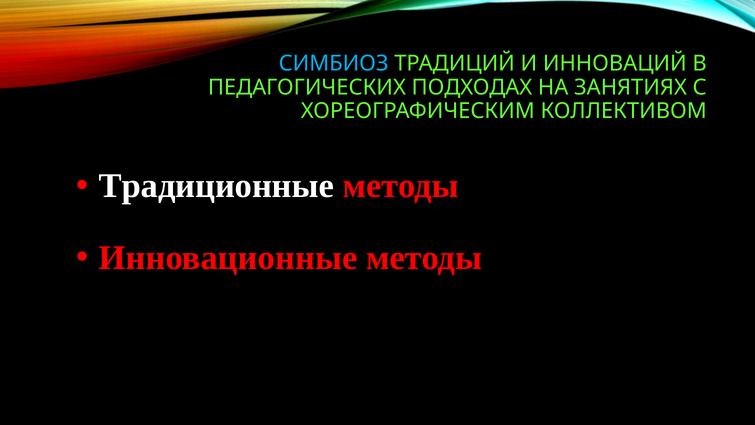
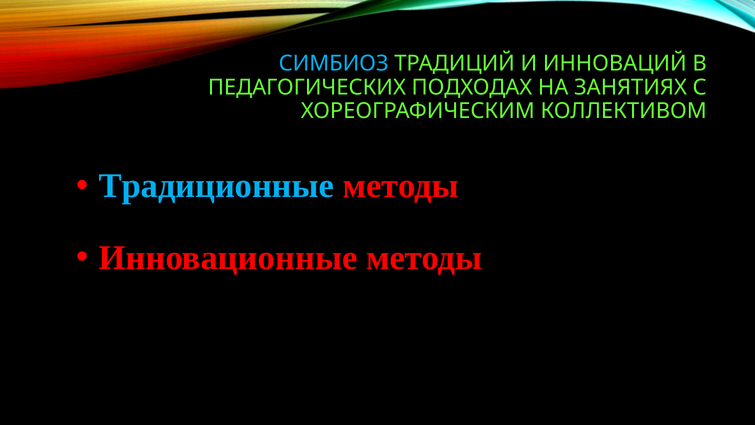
Традиционные colour: white -> light blue (216, 186)
